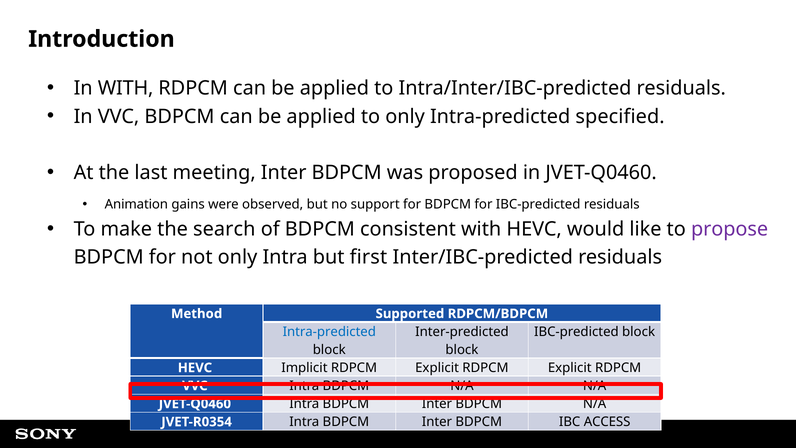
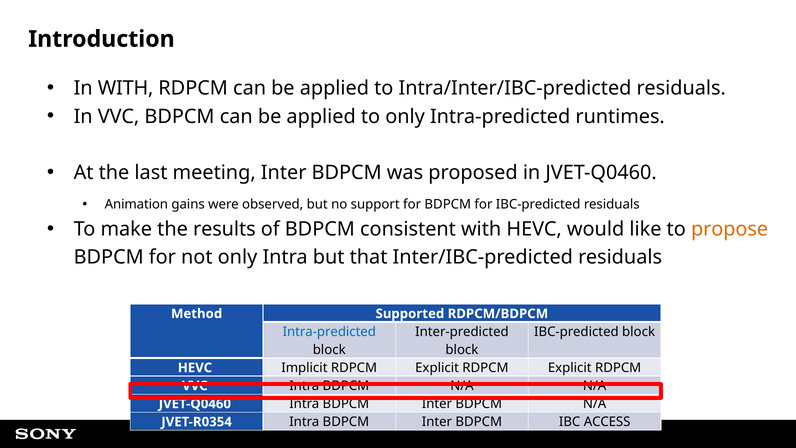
specified: specified -> runtimes (620, 116)
search: search -> results (224, 229)
propose colour: purple -> orange (730, 229)
first: first -> that (369, 257)
